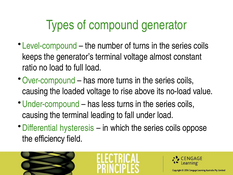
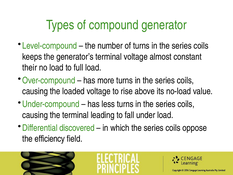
ratio: ratio -> their (30, 67)
hysteresis: hysteresis -> discovered (77, 128)
